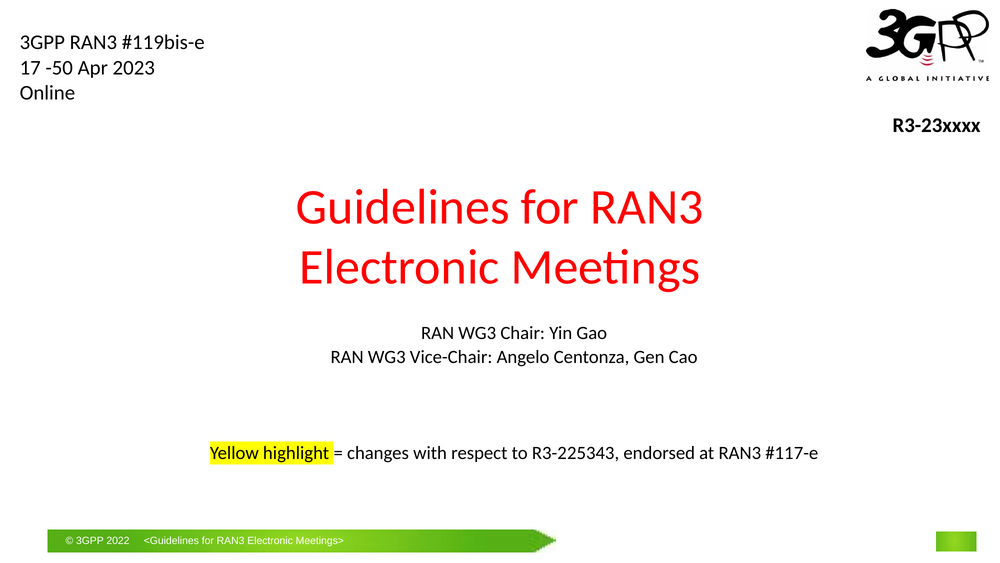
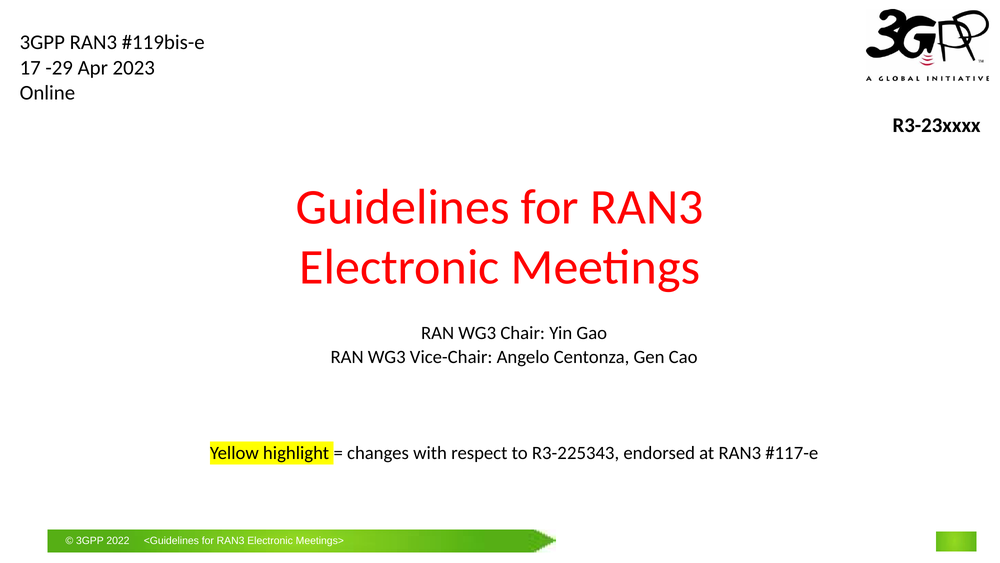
-50: -50 -> -29 (59, 68)
